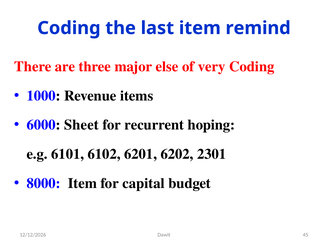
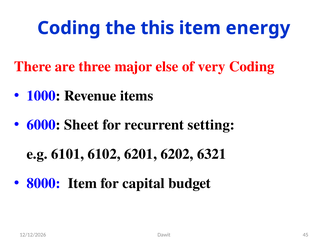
last: last -> this (157, 28)
remind: remind -> energy (258, 28)
hoping: hoping -> setting (211, 125)
2301: 2301 -> 6321 (212, 154)
